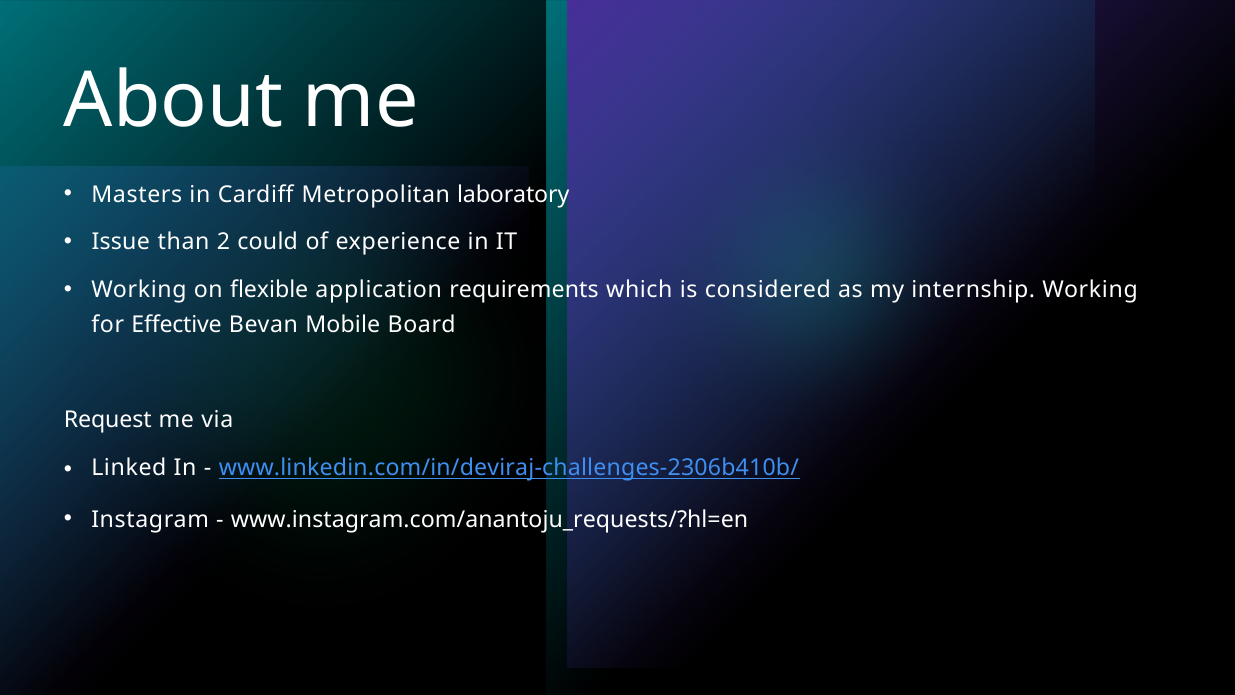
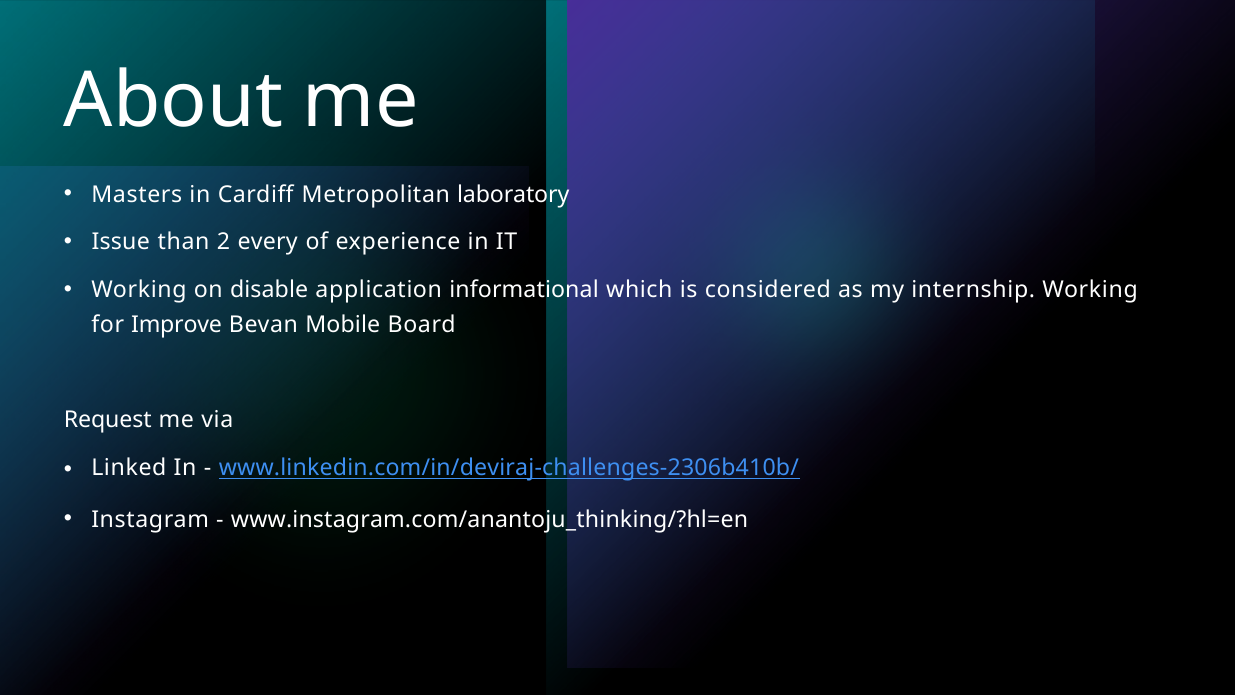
could: could -> every (268, 242)
flexible: flexible -> disable (269, 290)
requirements: requirements -> informational (524, 290)
Effective: Effective -> Improve (177, 324)
www.instagram.com/anantoju_requests/?hl=en: www.instagram.com/anantoju_requests/?hl=en -> www.instagram.com/anantoju_thinking/?hl=en (489, 519)
